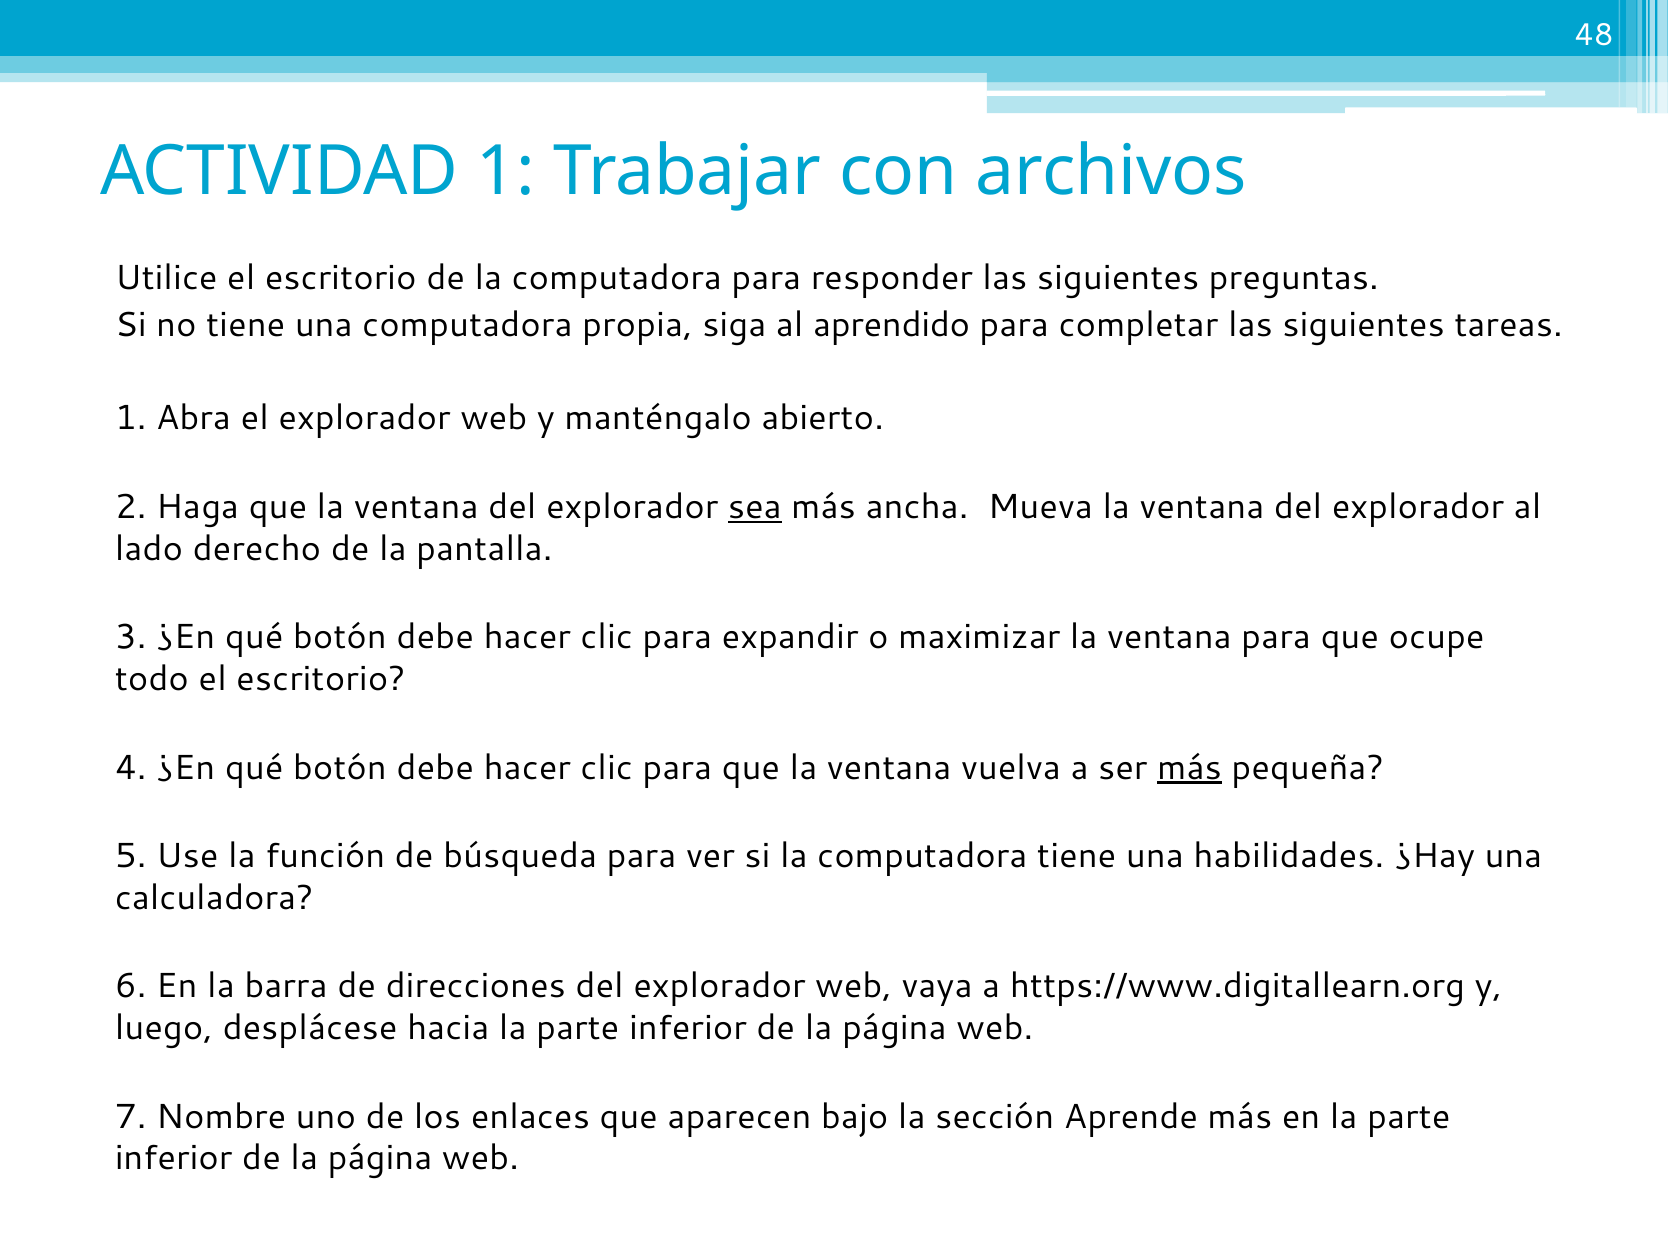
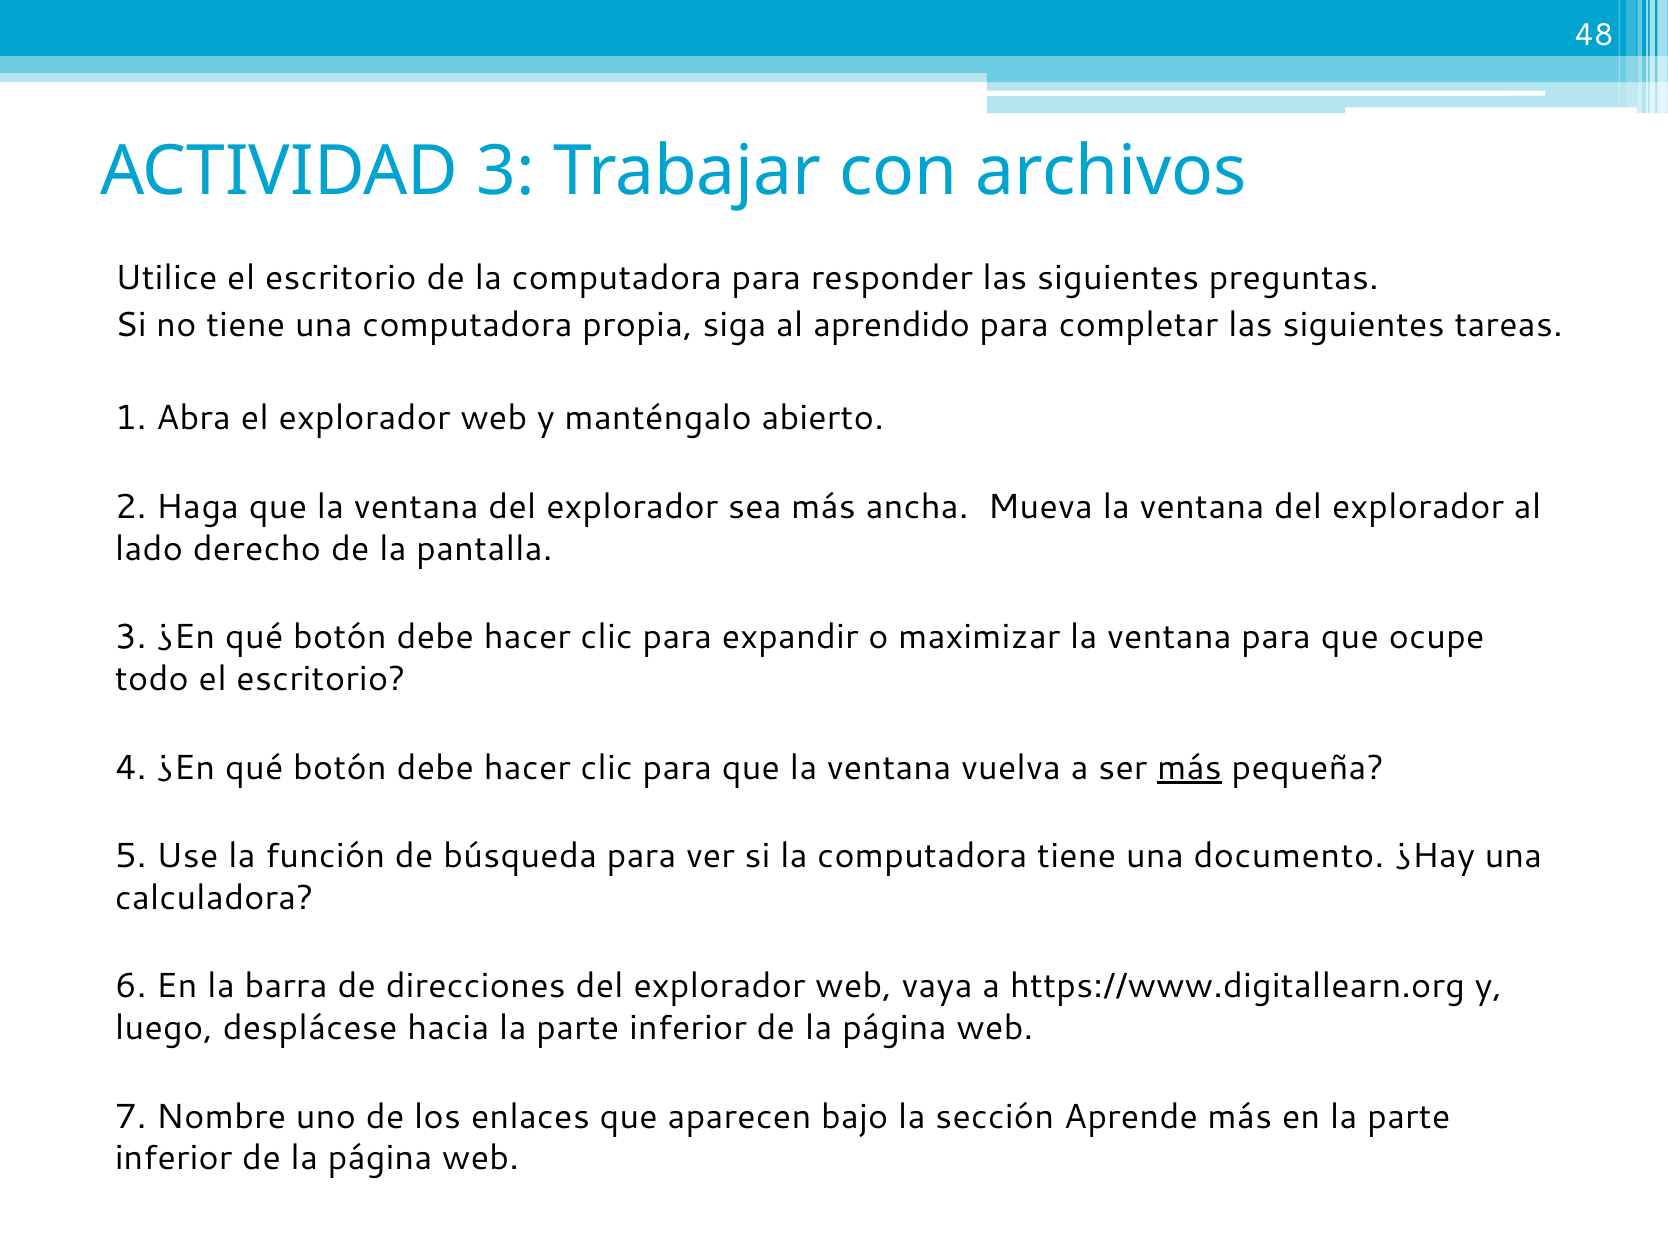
ACTIVIDAD 1: 1 -> 3 (506, 172)
sea underline: present -> none (755, 507)
habilidades: habilidades -> documento (1289, 856)
